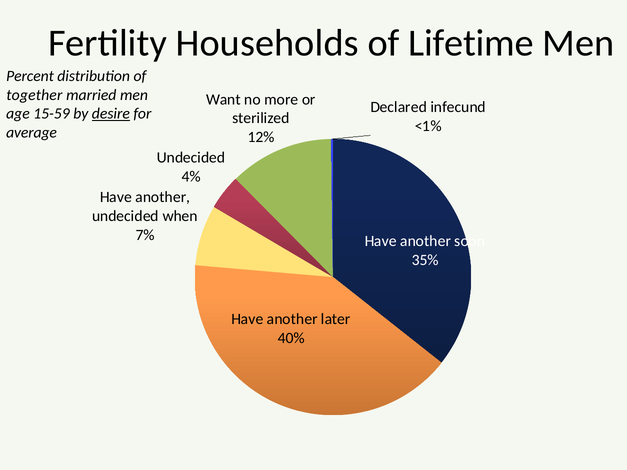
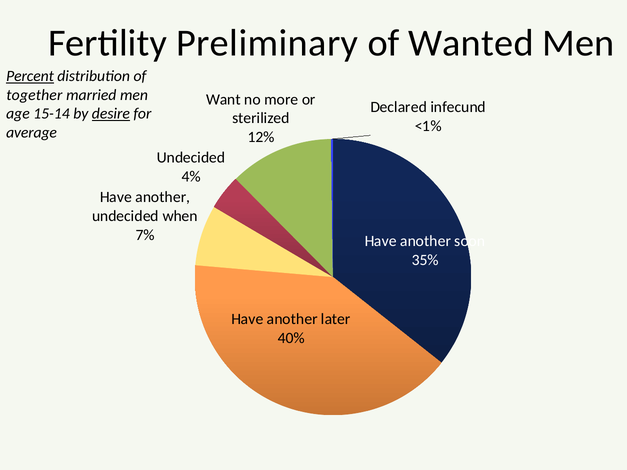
Households: Households -> Preliminary (267, 43)
Lifetime: Lifetime -> Wanted (471, 43)
Percent underline: none -> present (30, 76)
15-59: 15-59 -> 15-14 (51, 114)
